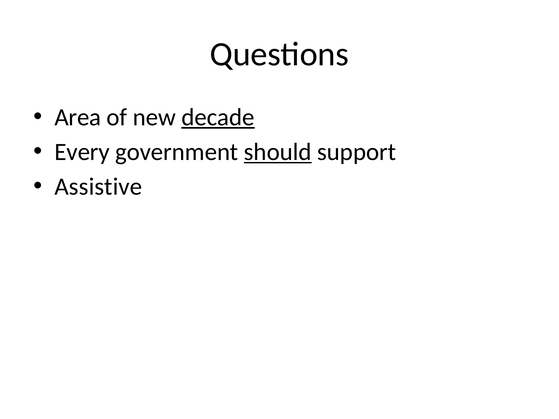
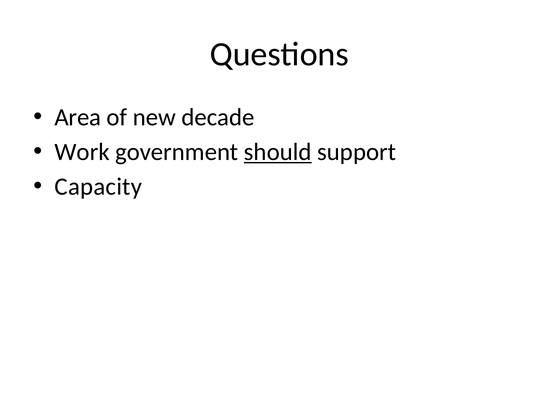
decade underline: present -> none (218, 117)
Every: Every -> Work (82, 152)
Assistive: Assistive -> Capacity (98, 187)
